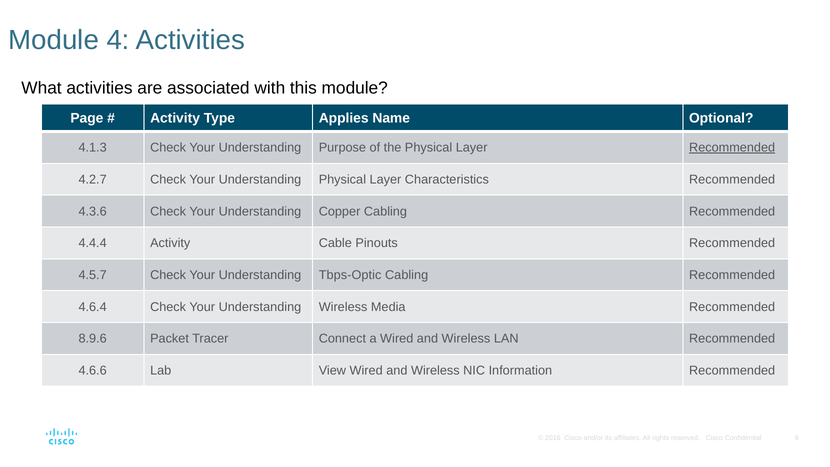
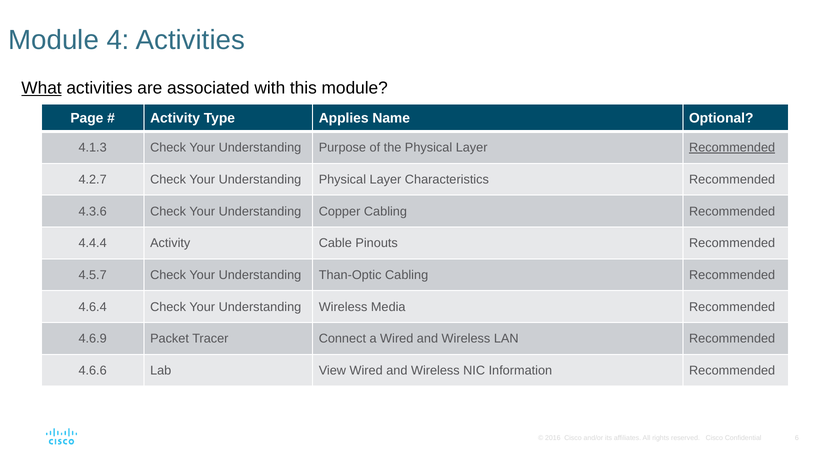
What underline: none -> present (42, 88)
Tbps-Optic: Tbps-Optic -> Than-Optic (350, 275)
8.9.6: 8.9.6 -> 4.6.9 (93, 339)
